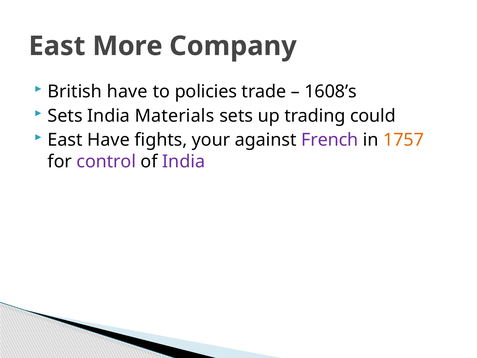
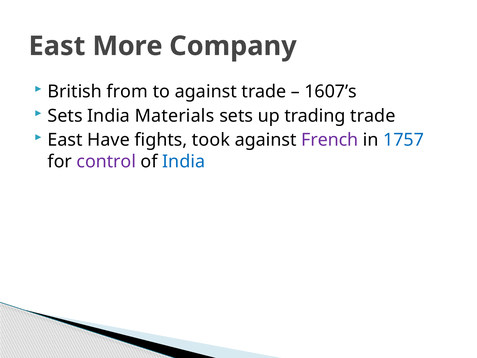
British have: have -> from (127, 92)
to policies: policies -> against (206, 92)
1608’s: 1608’s -> 1607’s (331, 92)
trading could: could -> trade (373, 116)
your: your -> took (211, 140)
1757 colour: orange -> blue (404, 140)
India colour: purple -> blue (184, 161)
